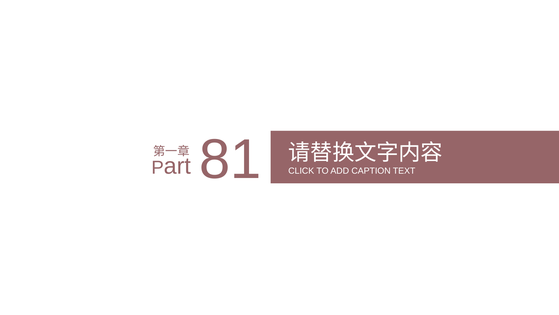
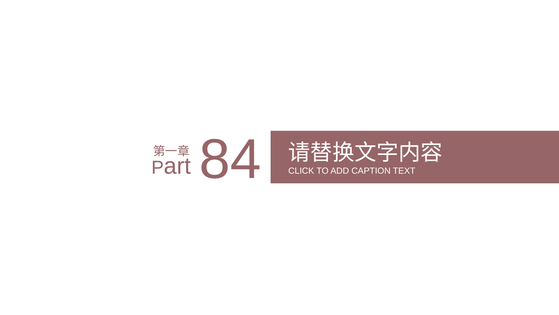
81: 81 -> 84 (230, 160)
